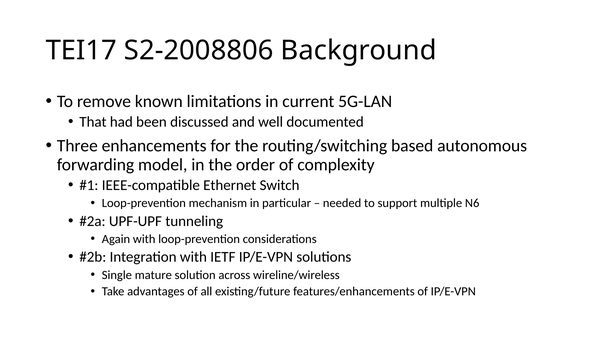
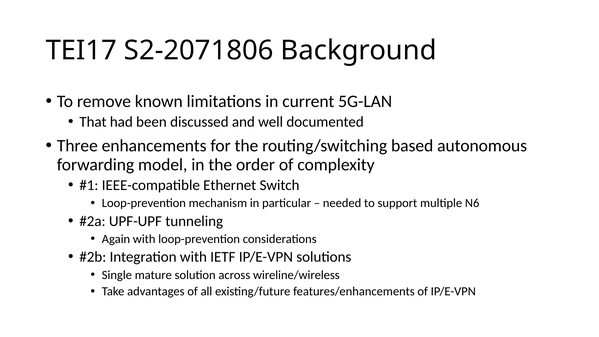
S2-2008806: S2-2008806 -> S2-2071806 (199, 50)
